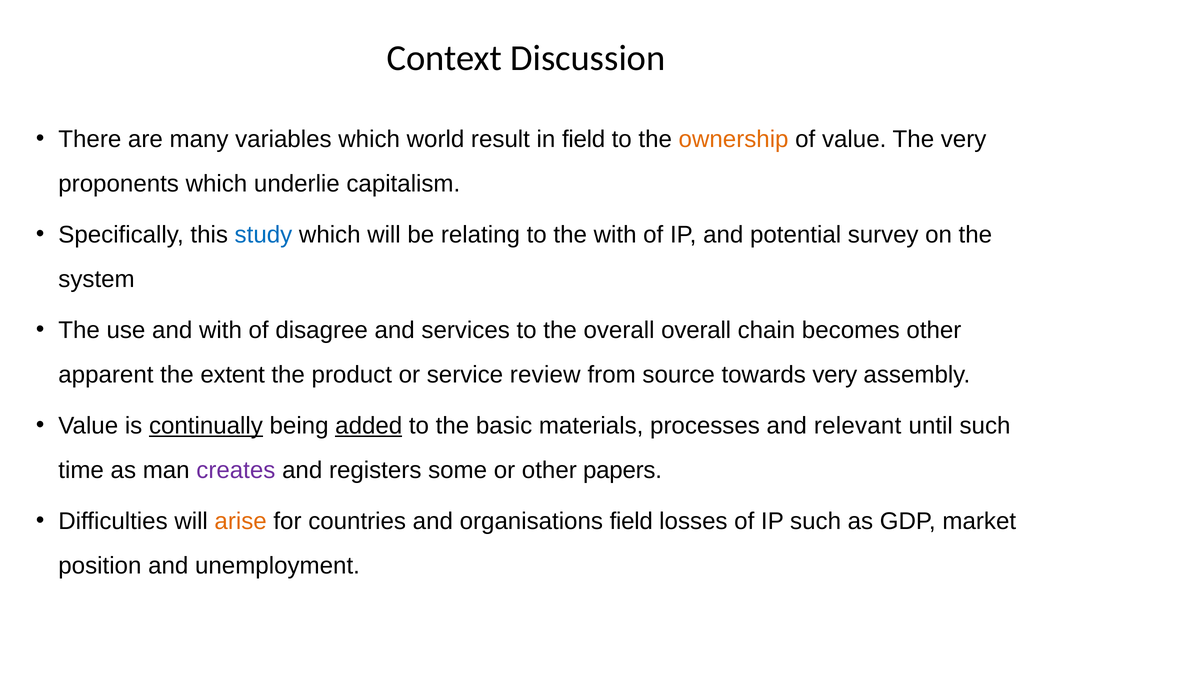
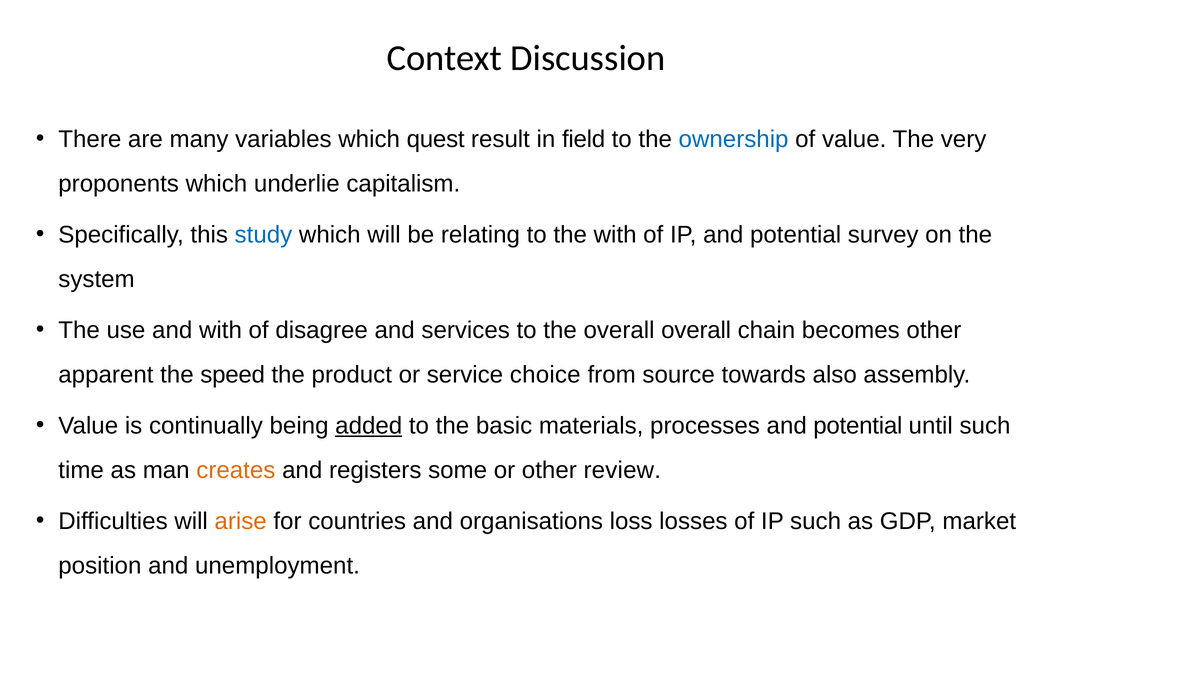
world: world -> quest (436, 139)
ownership colour: orange -> blue (734, 139)
extent: extent -> speed (233, 374)
review: review -> choice (545, 374)
towards very: very -> also (835, 374)
continually underline: present -> none (206, 425)
processes and relevant: relevant -> potential (858, 425)
creates colour: purple -> orange (236, 470)
papers: papers -> review (622, 470)
organisations field: field -> loss (631, 521)
